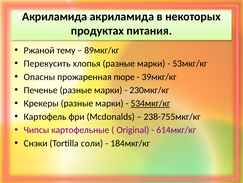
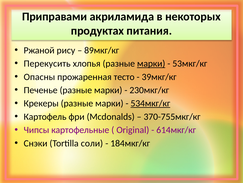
Акриламида: Акриламида -> Приправами (55, 16)
тему: тему -> рису (66, 50)
марки underline: none -> present (151, 63)
пюре: пюре -> тесто (124, 77)
238-755мкг/кг: 238-755мкг/кг -> 370-755мкг/кг (172, 116)
